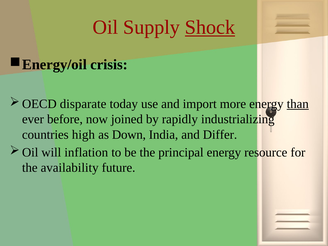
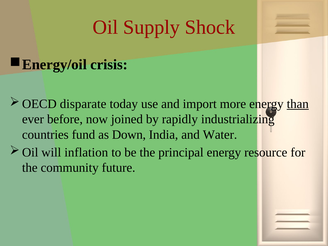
Shock underline: present -> none (210, 27)
high: high -> fund (83, 135)
Differ: Differ -> Water (220, 135)
availability: availability -> community (70, 168)
